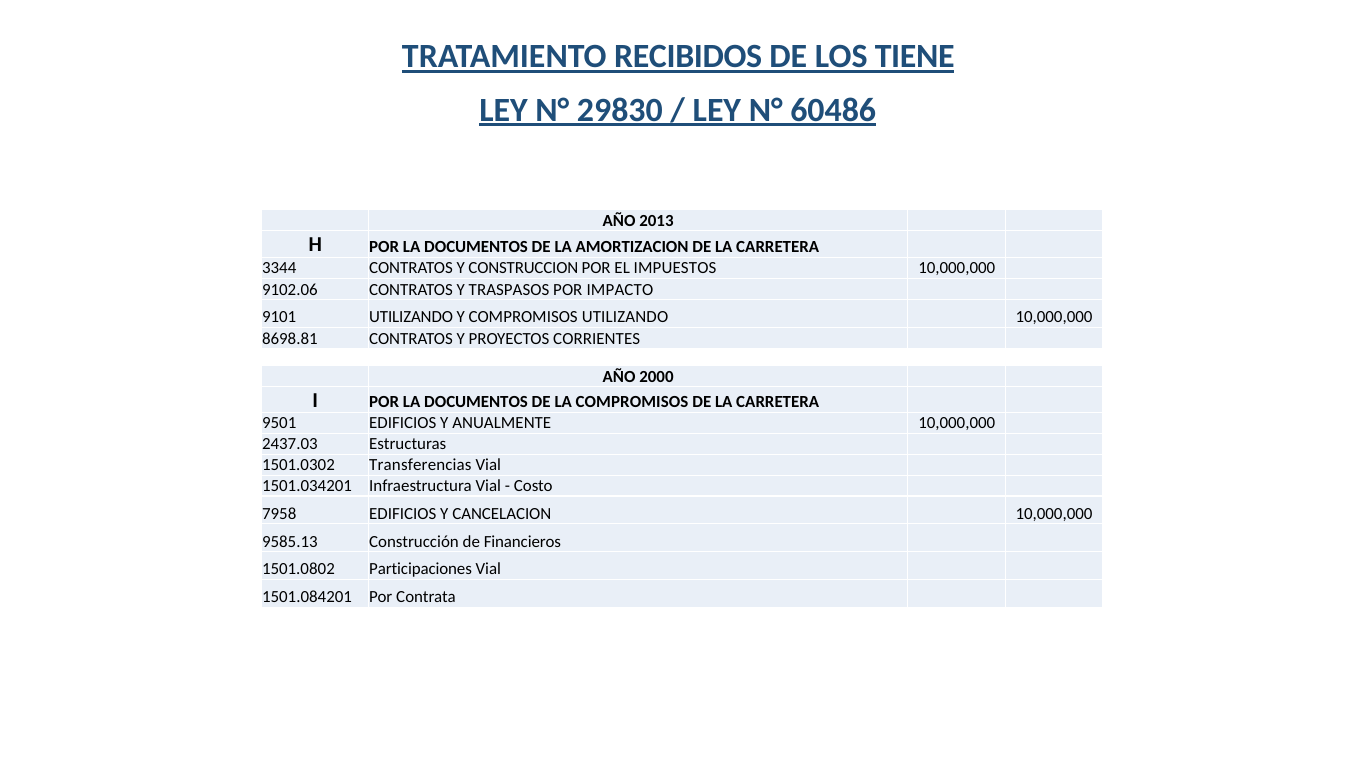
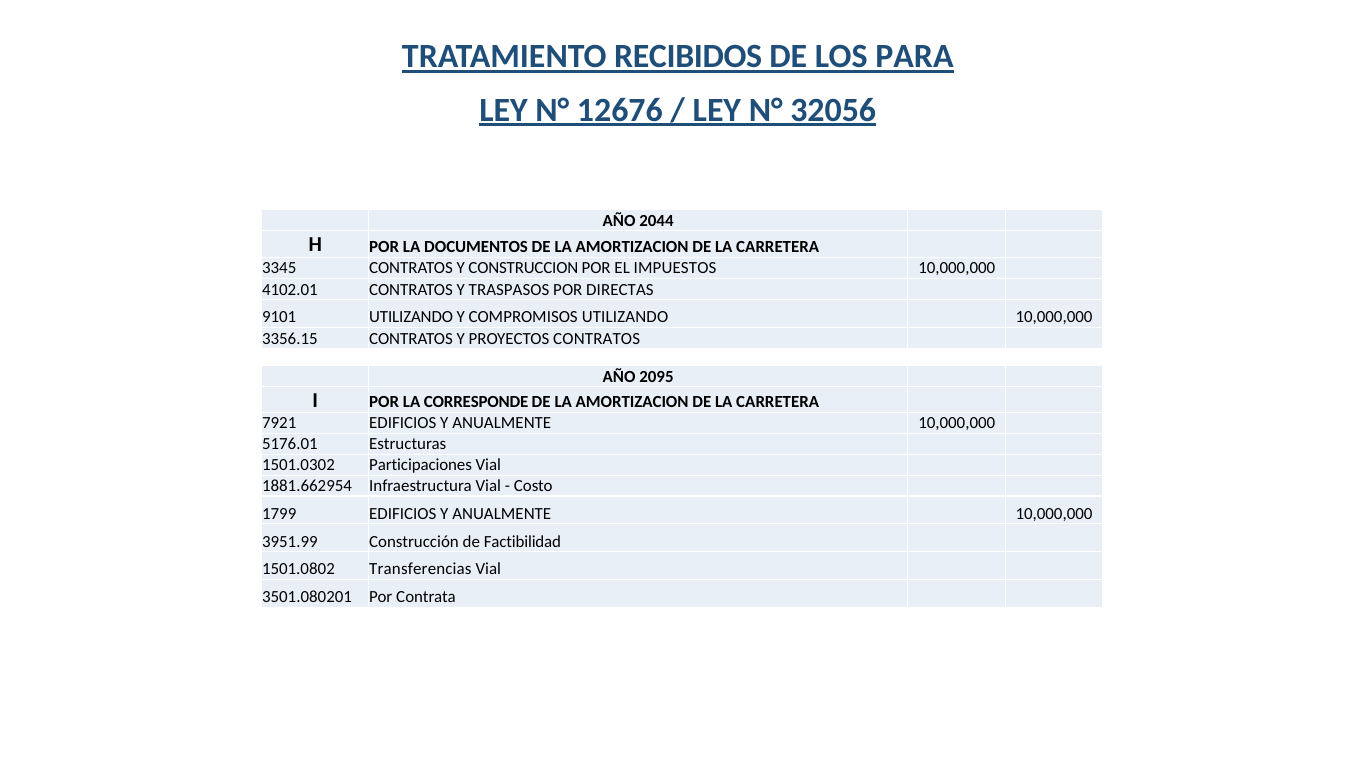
TIENE: TIENE -> PARA (914, 57)
29830: 29830 -> 12676 (620, 110)
60486: 60486 -> 32056 (833, 110)
2013: 2013 -> 2044 (656, 220)
3344: 3344 -> 3345 (279, 268)
9102.06: 9102.06 -> 4102.01 (290, 289)
IMPACTO: IMPACTO -> DIRECTAS (620, 289)
8698.81: 8698.81 -> 3356.15 (290, 338)
PROYECTOS CORRIENTES: CORRIENTES -> CONTRATOS (597, 338)
2000: 2000 -> 2095 (656, 376)
I POR LA DOCUMENTOS: DOCUMENTOS -> CORRESPONDE (476, 402)
COMPROMISOS: COMPROMISOS -> AMORTIZACION (632, 402)
9501: 9501 -> 7921 (279, 423)
2437.03: 2437.03 -> 5176.01 (290, 444)
Transferencias: Transferencias -> Participaciones (421, 465)
1501.034201: 1501.034201 -> 1881.662954 (307, 486)
7958: 7958 -> 1799 (279, 514)
CANCELACION: CANCELACION -> ANUALMENTE (502, 514)
9585.13: 9585.13 -> 3951.99 (290, 541)
Financieros: Financieros -> Factibilidad (522, 541)
Participaciones: Participaciones -> Transferencias (420, 569)
1501.084201: 1501.084201 -> 3501.080201 (307, 597)
